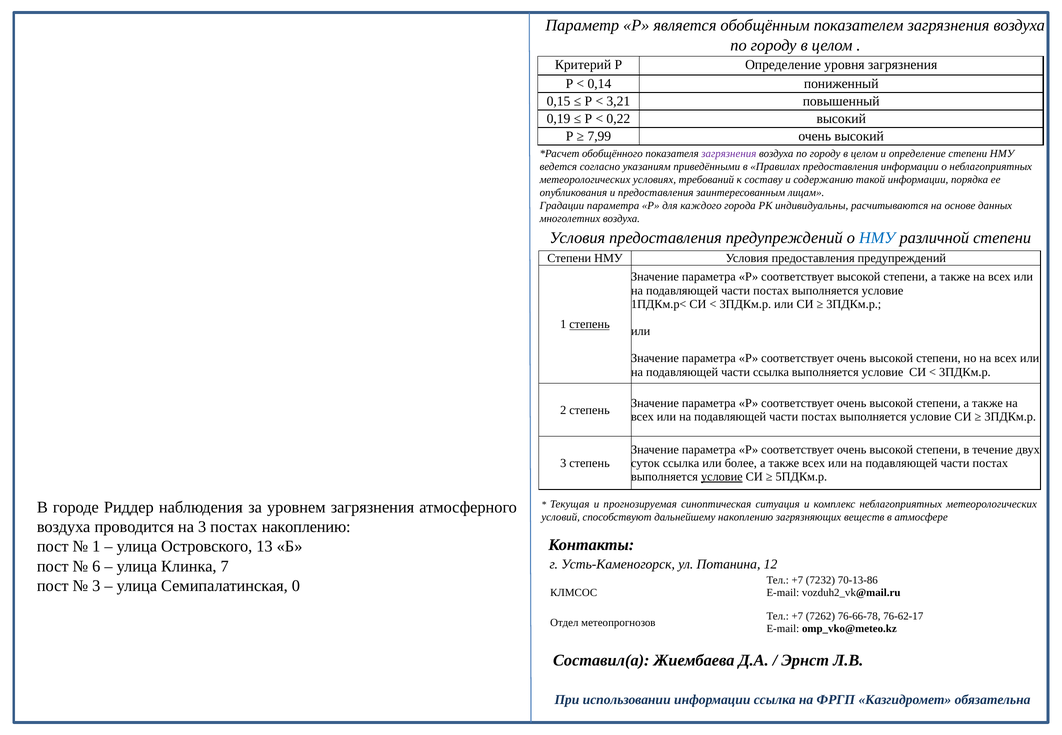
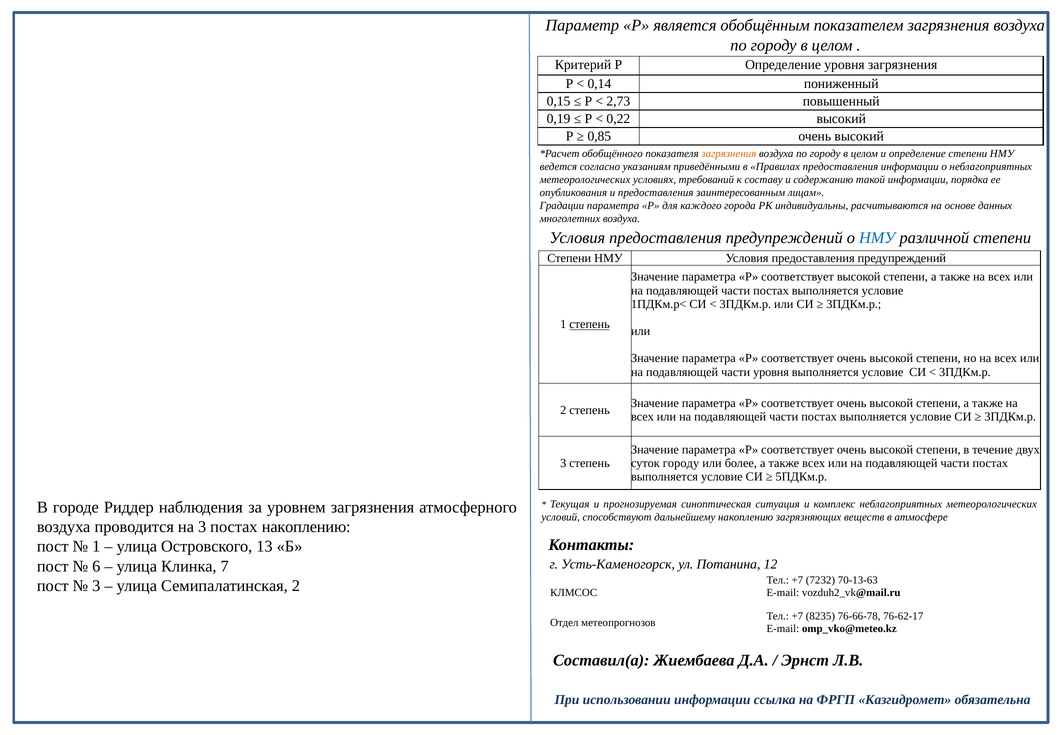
3,21: 3,21 -> 2,73 (618, 101)
7,99: 7,99 -> 0,85 (599, 136)
загрязнения colour: purple -> orange (729, 153)
части ссылка: ссылка -> уровня (771, 372)
суток ссылка: ссылка -> городу (681, 463)
условие underline: present -> none (722, 477)
70-13-86: 70-13-86 -> 70-13-63 (858, 581)
Семипалатинская 0: 0 -> 2 (296, 586)
7262: 7262 -> 8235 (820, 617)
